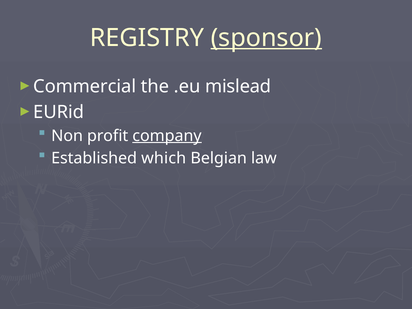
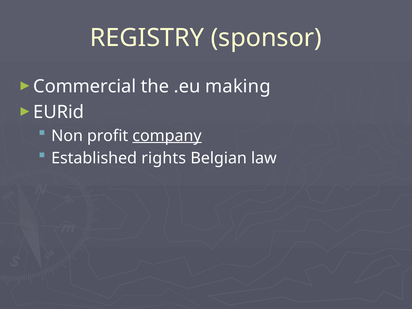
sponsor underline: present -> none (266, 38)
mislead: mislead -> making (238, 86)
which: which -> rights (164, 158)
